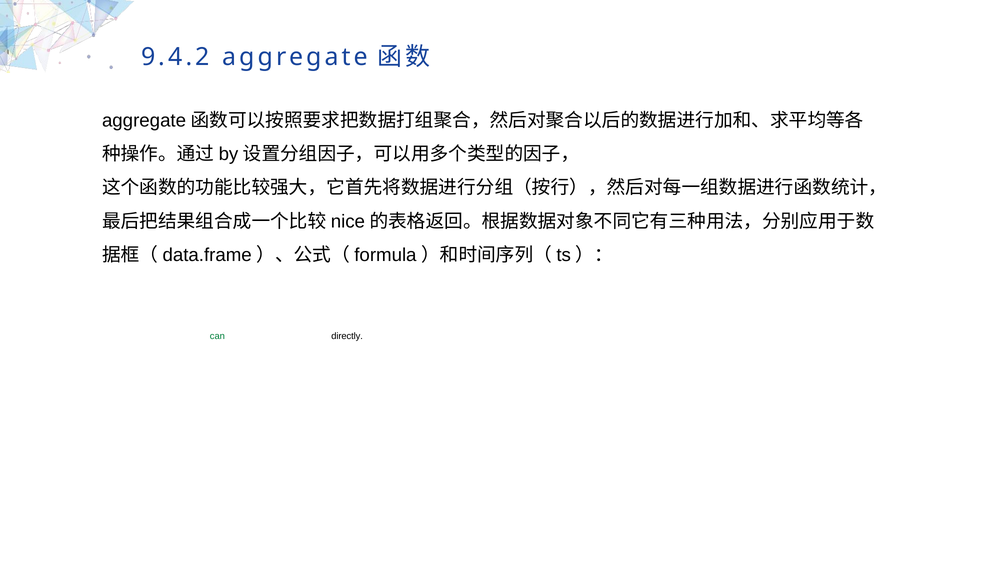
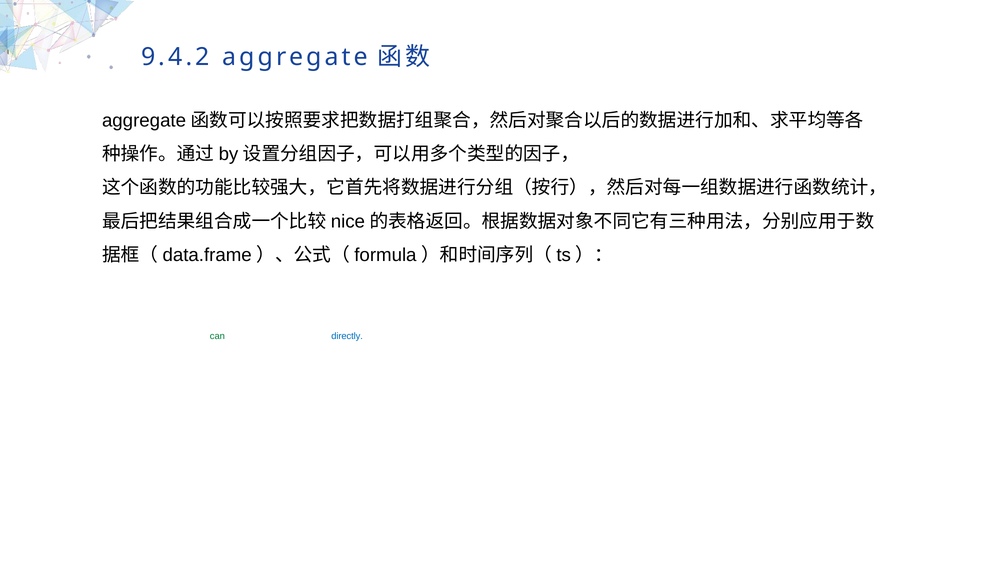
directly colour: black -> blue (347, 336)
